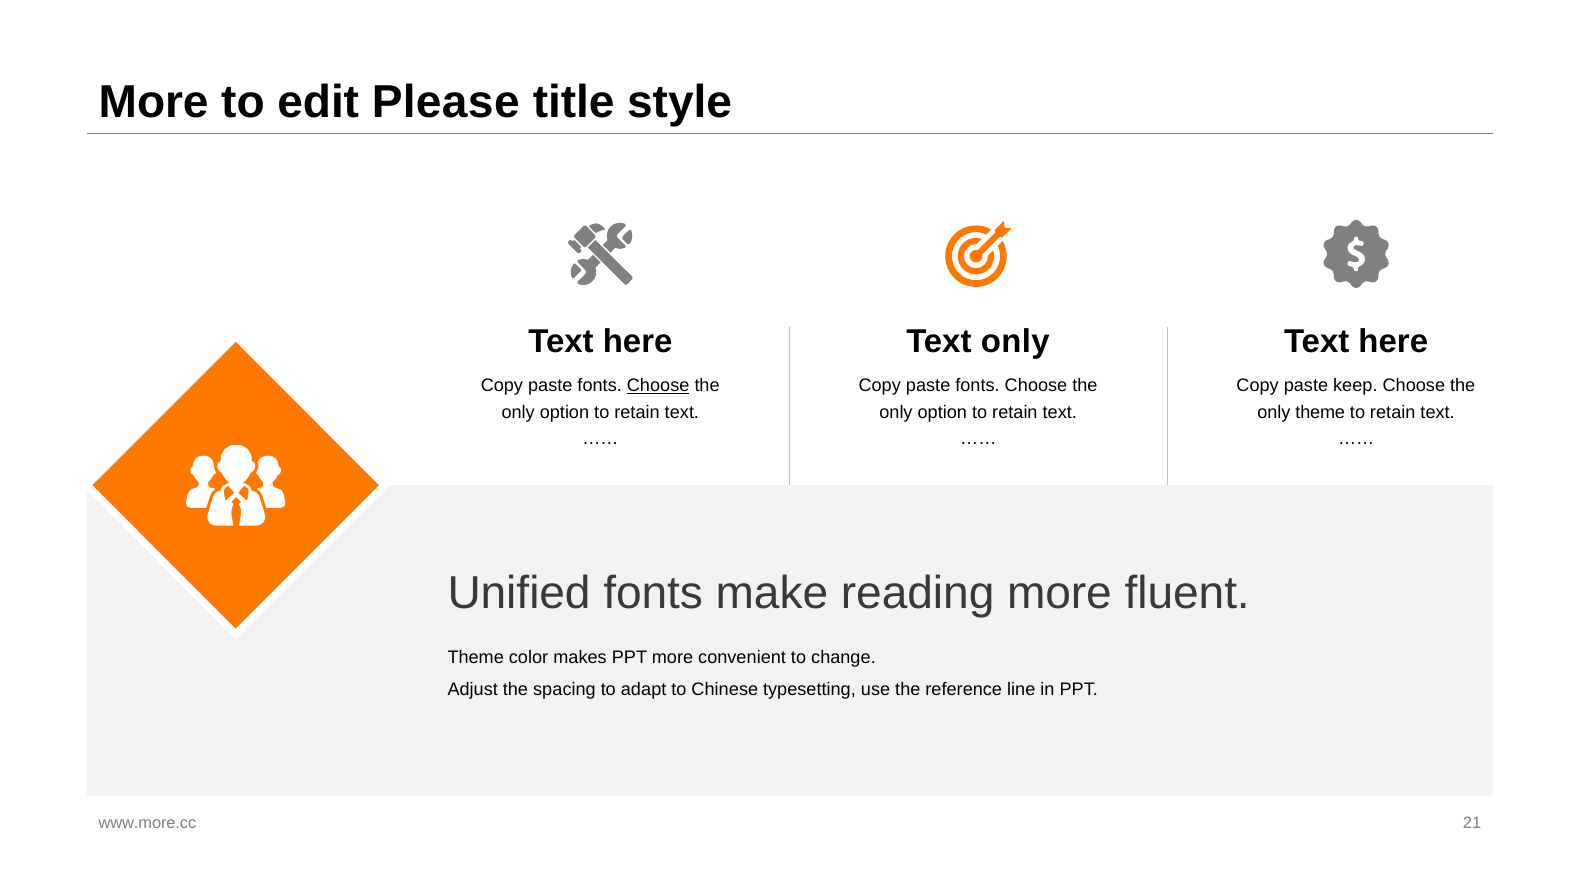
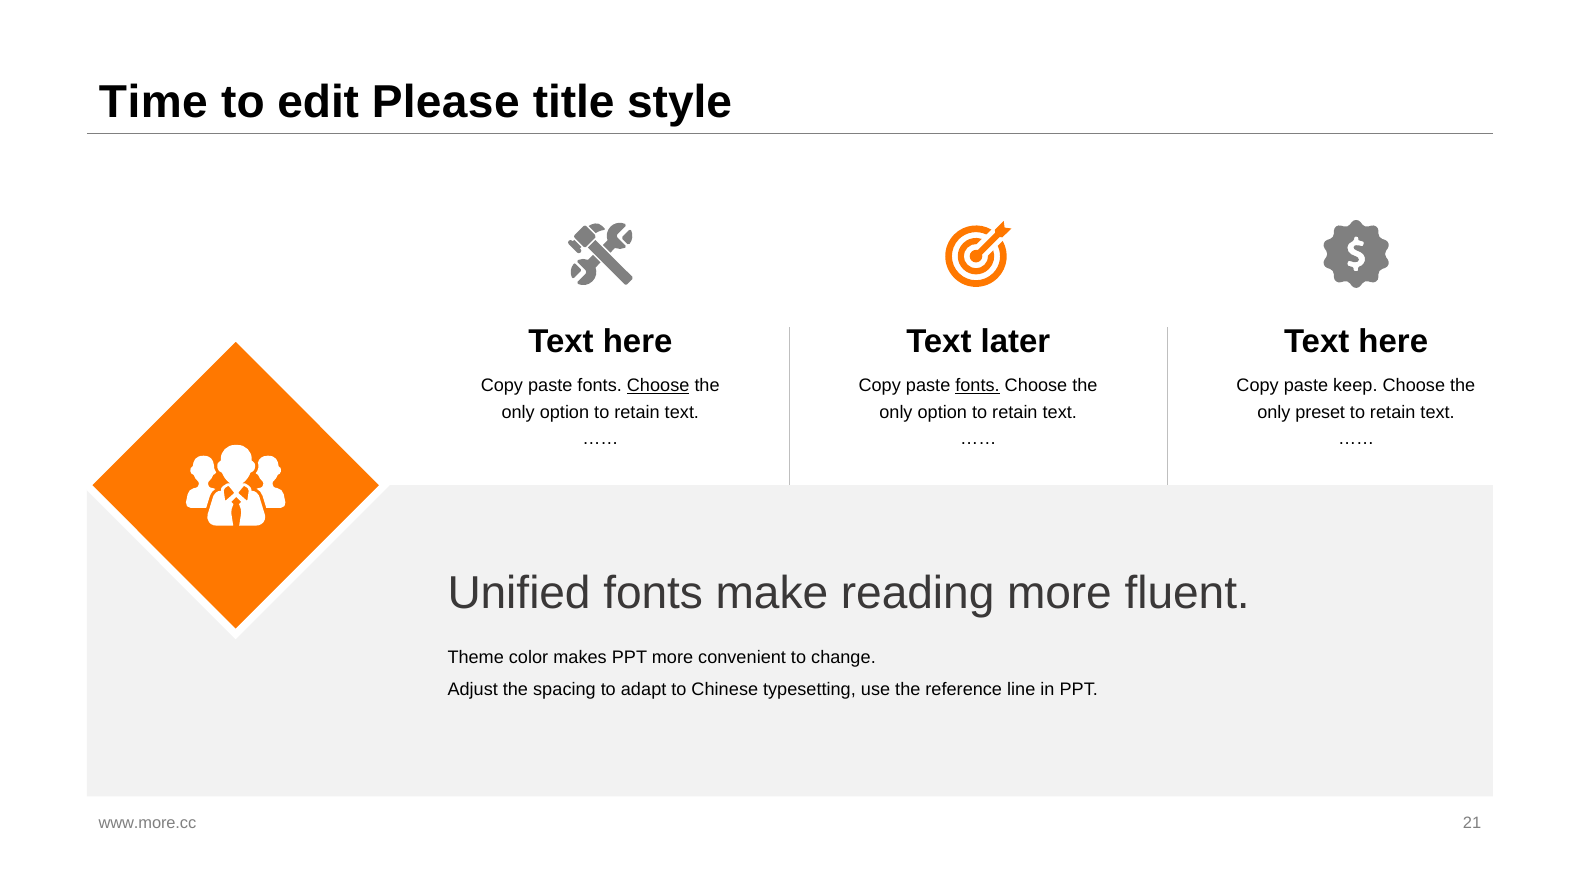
More: More -> Time (153, 102)
Text only: only -> later (1015, 341)
fonts underline: none -> present (977, 386)
only theme: theme -> preset (1320, 412)
